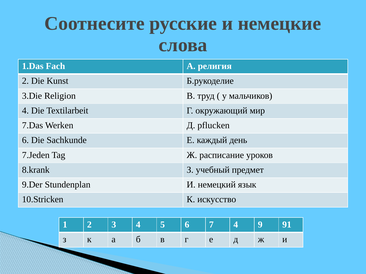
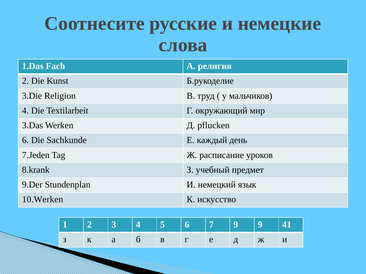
7.Das: 7.Das -> 3.Das (32, 126)
10.Stricken: 10.Stricken -> 10.Werken (43, 200)
7 4: 4 -> 9 (236, 225)
91: 91 -> 41 (287, 225)
